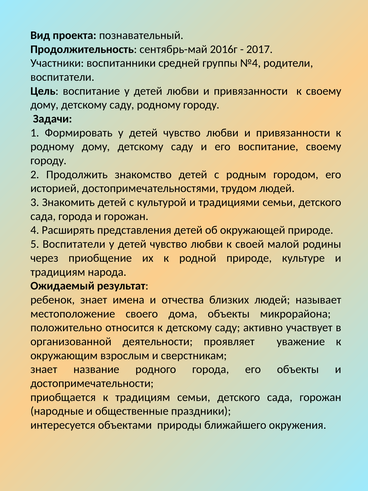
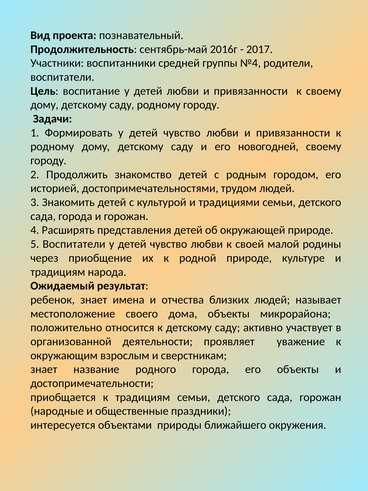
его воспитание: воспитание -> новогодней (268, 147)
